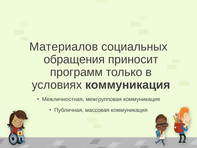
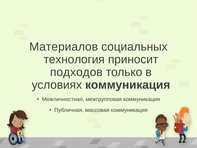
обращения: обращения -> технология (74, 59)
программ: программ -> подходов (76, 72)
